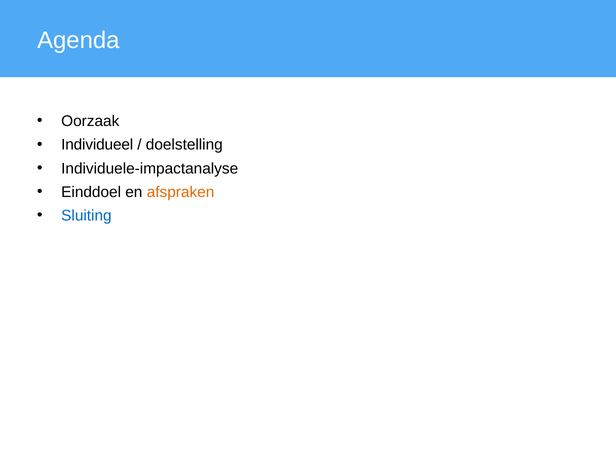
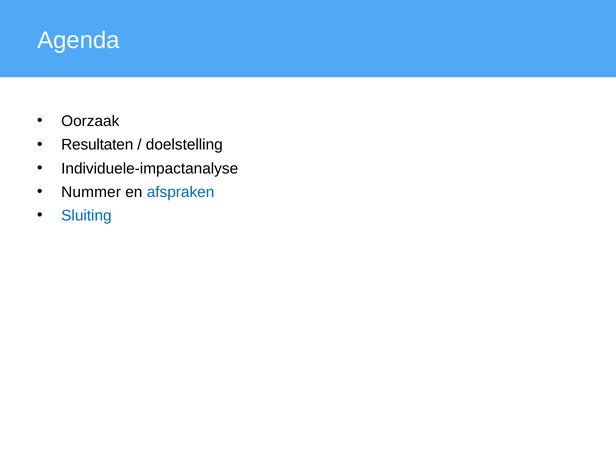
Individueel: Individueel -> Resultaten (97, 145)
Einddoel: Einddoel -> Nummer (91, 192)
afspraken colour: orange -> blue (181, 192)
